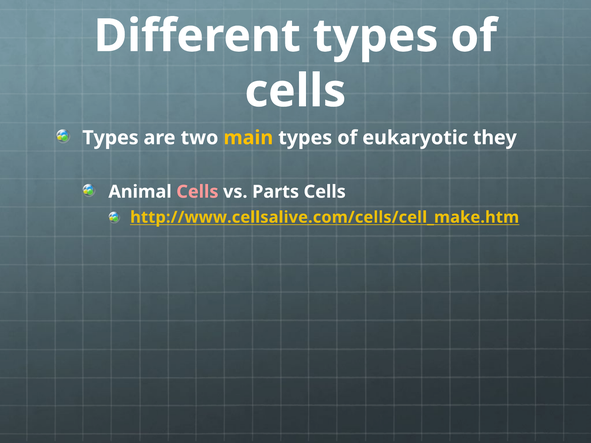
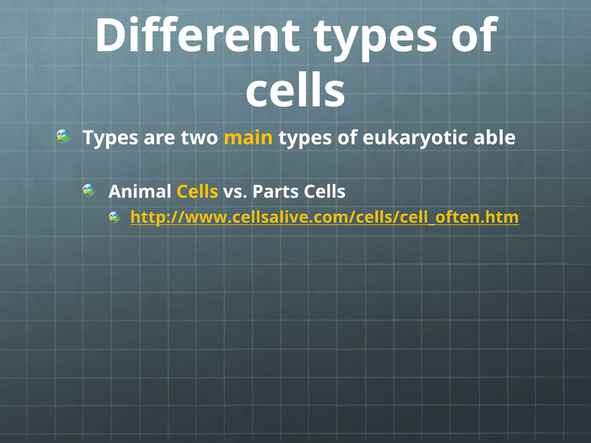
they: they -> able (495, 138)
Cells colour: pink -> yellow (197, 192)
http://www.cellsalive.com/cells/cell_make.htm: http://www.cellsalive.com/cells/cell_make.htm -> http://www.cellsalive.com/cells/cell_often.htm (325, 217)
